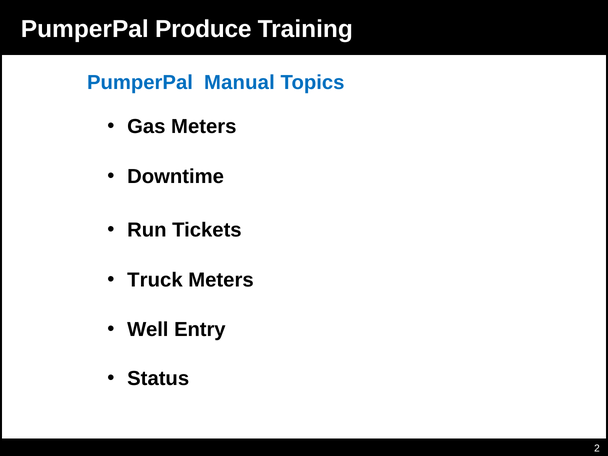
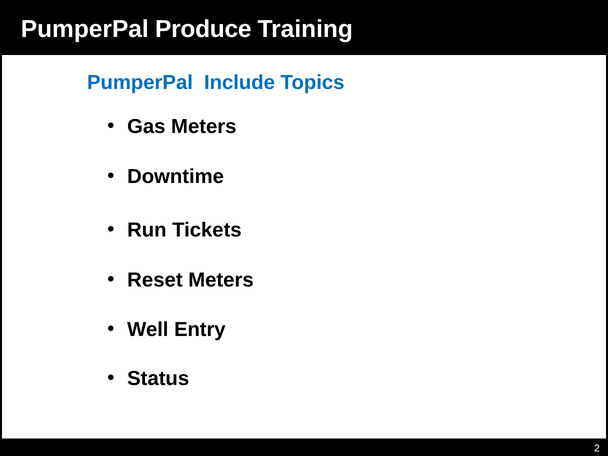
Manual: Manual -> Include (240, 82)
Truck: Truck -> Reset (155, 280)
